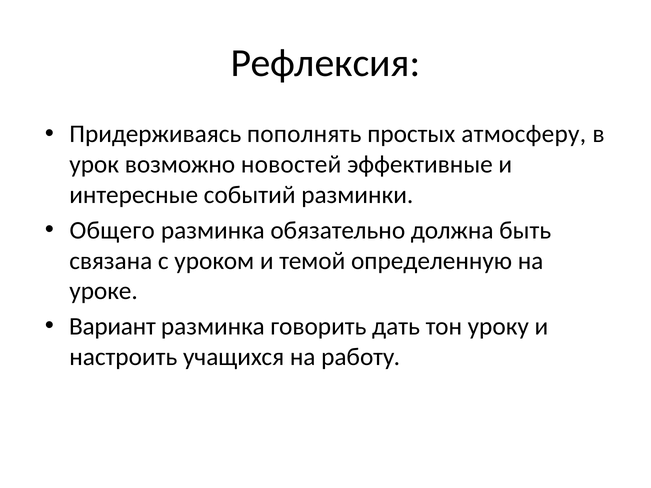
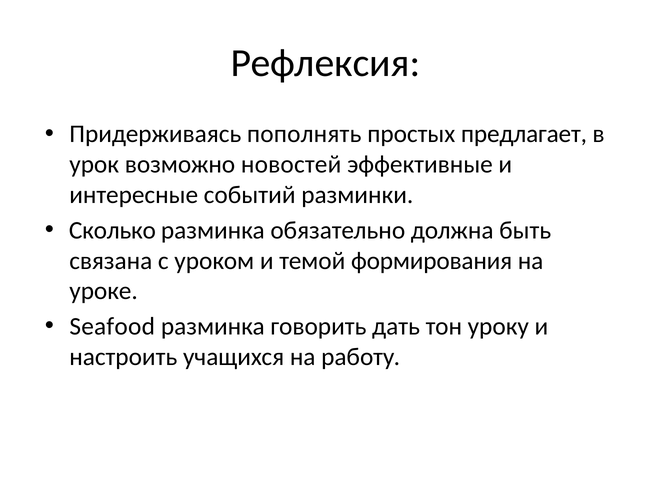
атмосферу: атмосферу -> предлагает (524, 134)
Общего: Общего -> Сколько (112, 230)
определенную: определенную -> формирования (432, 261)
Вариант: Вариант -> Seafood (112, 327)
